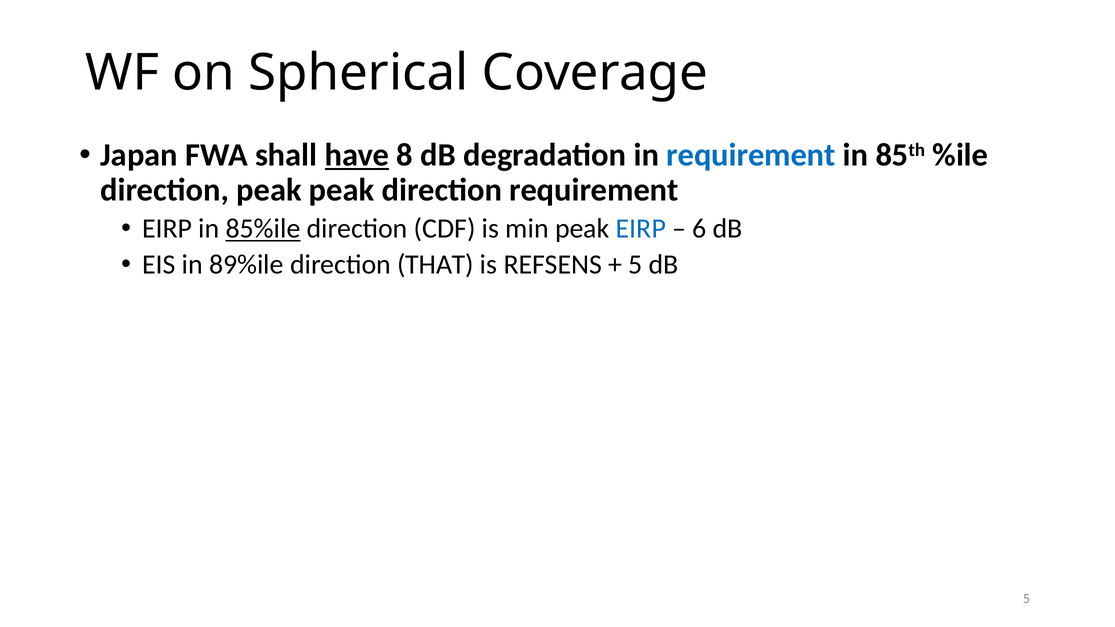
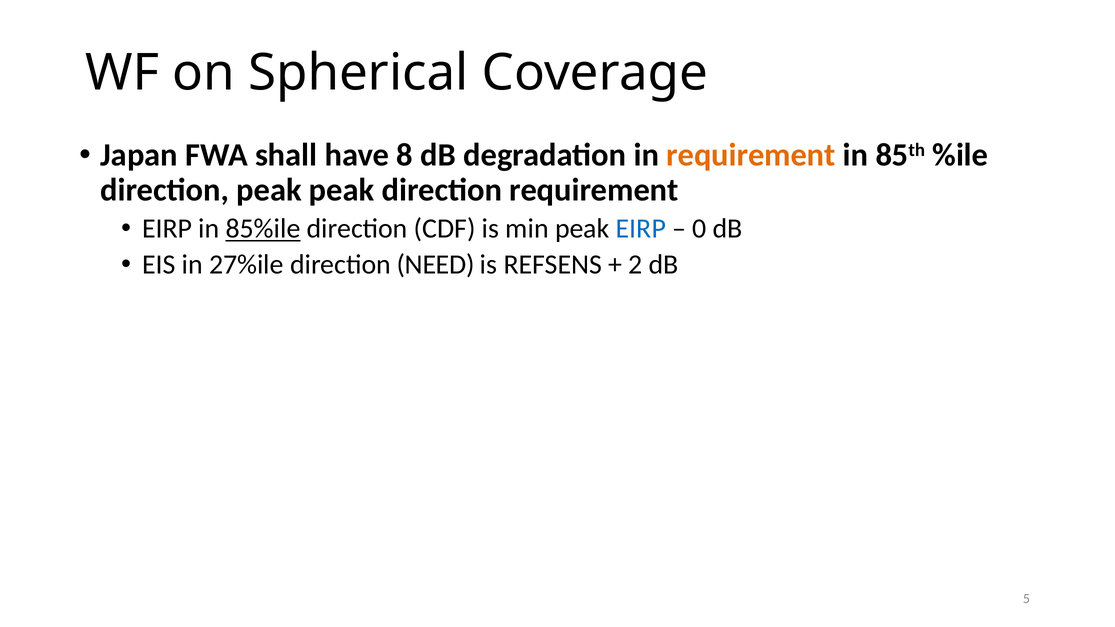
have underline: present -> none (357, 155)
requirement colour: blue -> orange (751, 155)
6: 6 -> 0 (699, 229)
89%ile: 89%ile -> 27%ile (246, 265)
THAT: THAT -> NEED (436, 265)
5: 5 -> 2 (635, 265)
